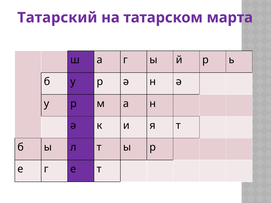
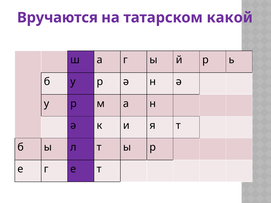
Татарский: Татарский -> Вручаются (57, 18)
марта: марта -> какой (230, 18)
